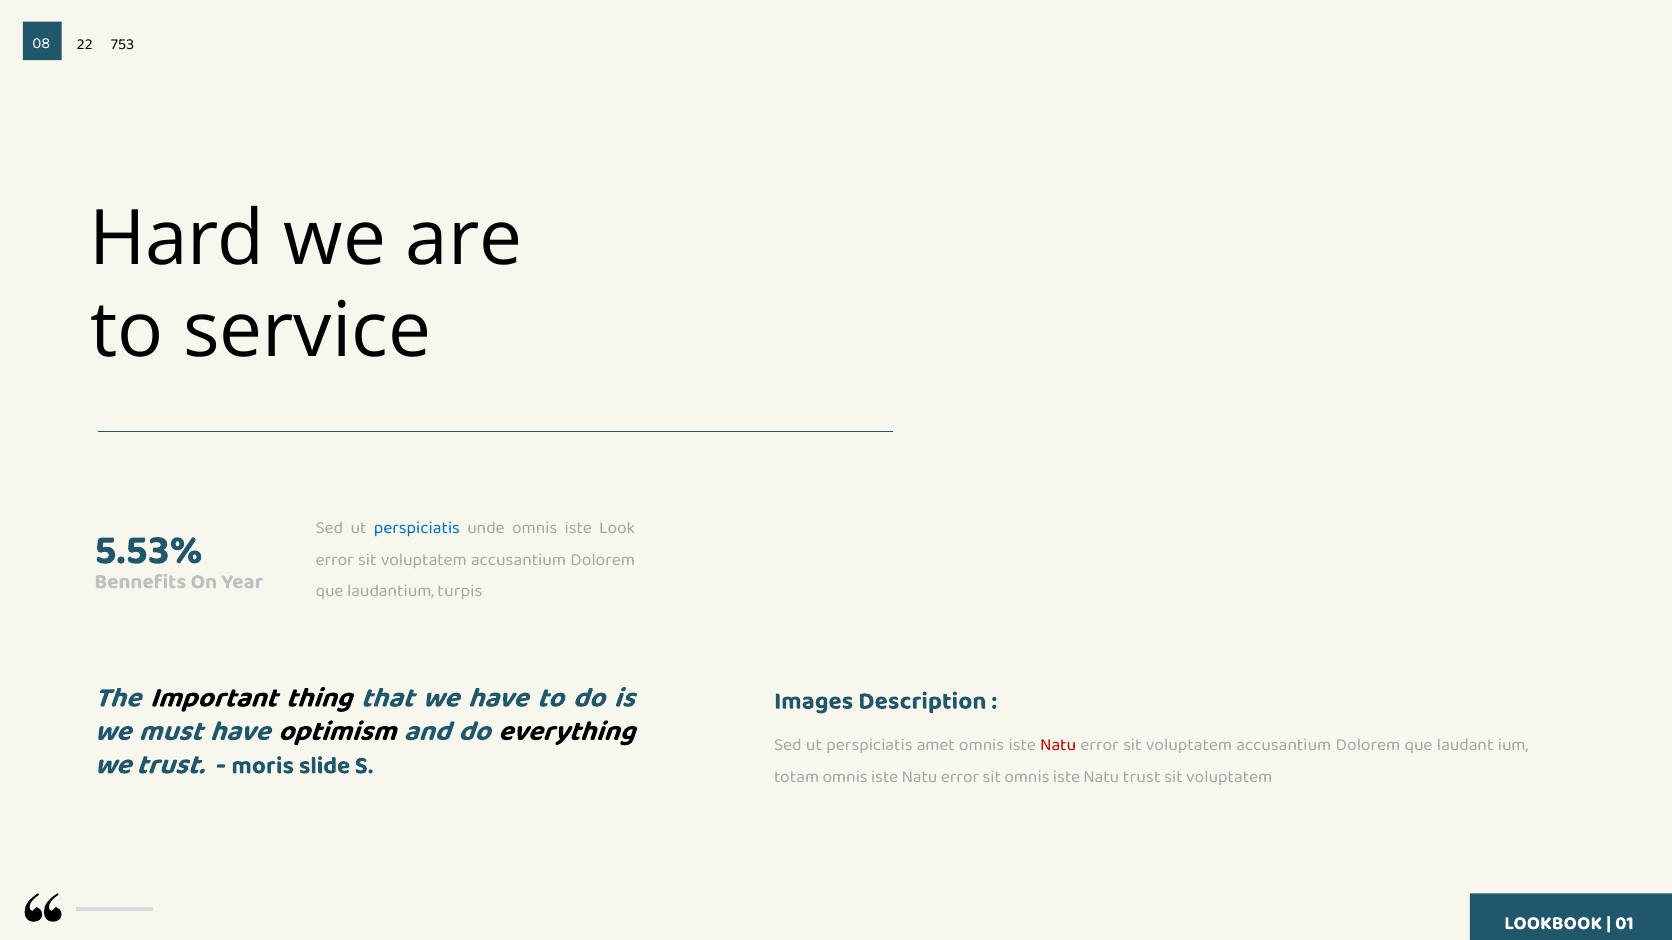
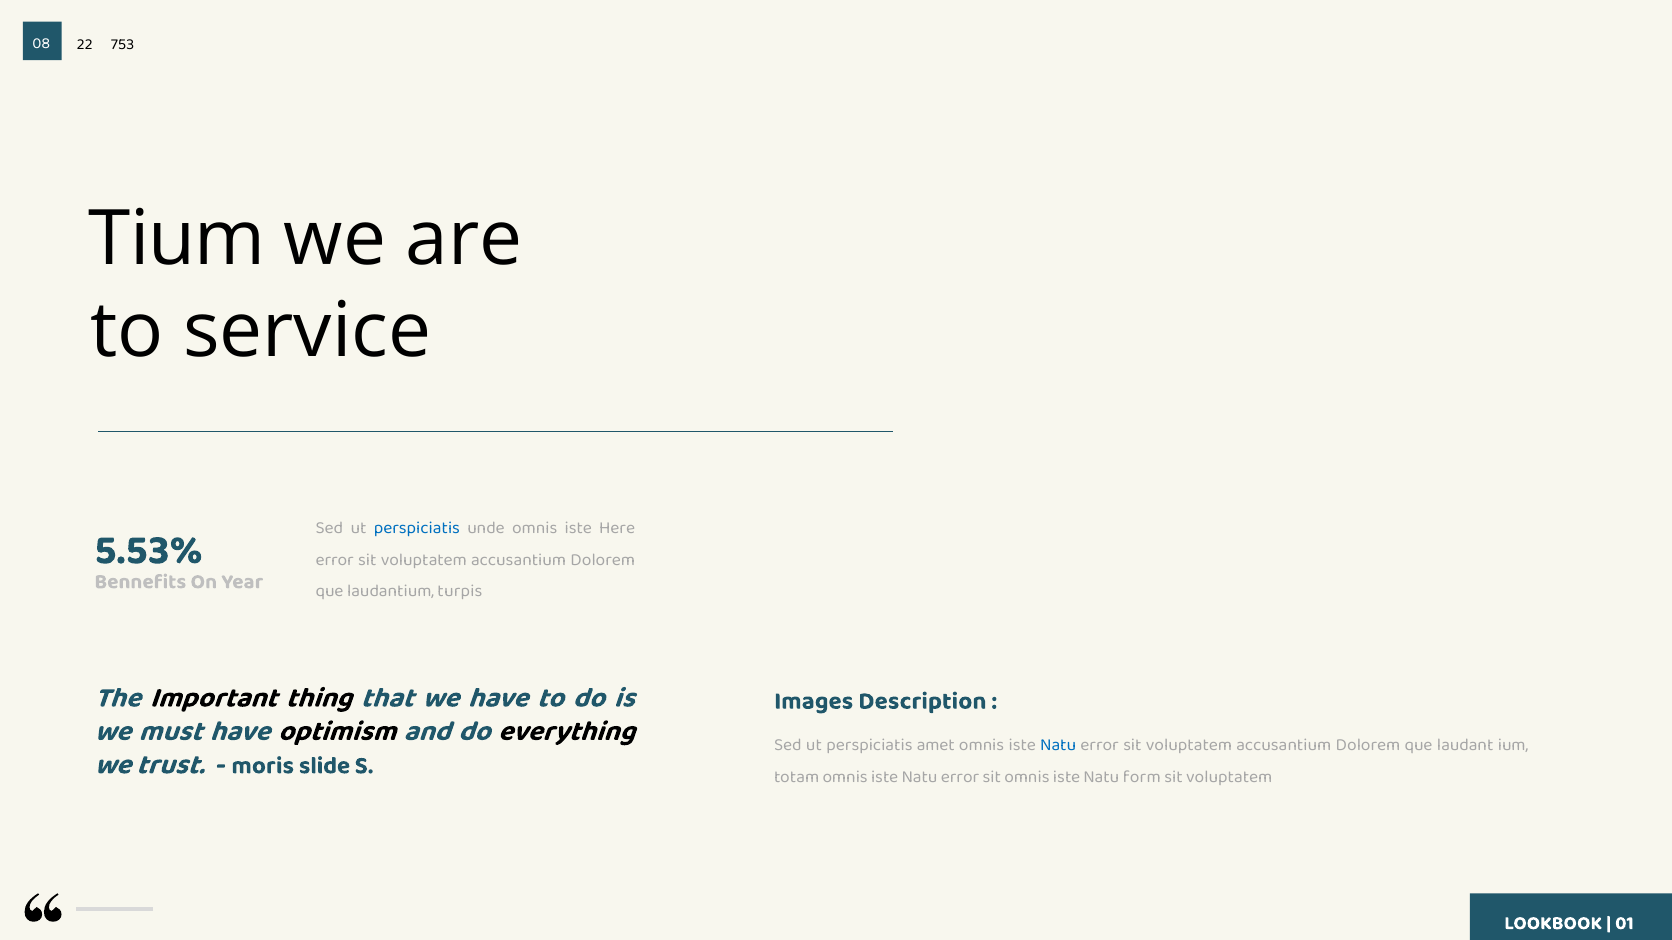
Hard: Hard -> Tium (177, 239)
Look: Look -> Here (617, 528)
Natu colour: red -> blue (1058, 745)
Natu trust: trust -> form (1142, 777)
